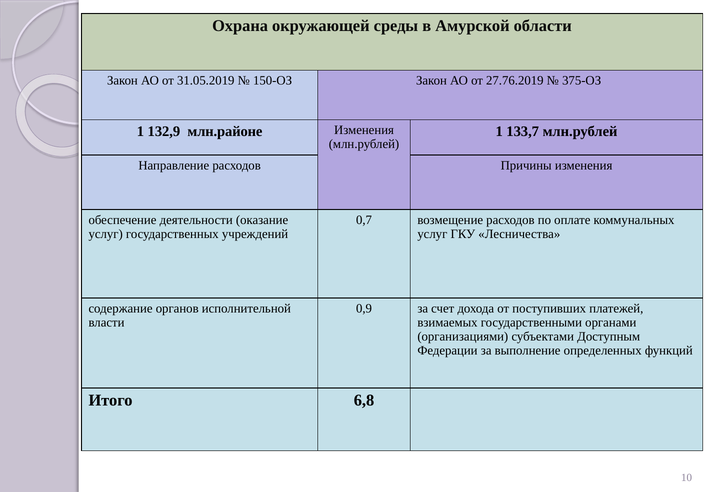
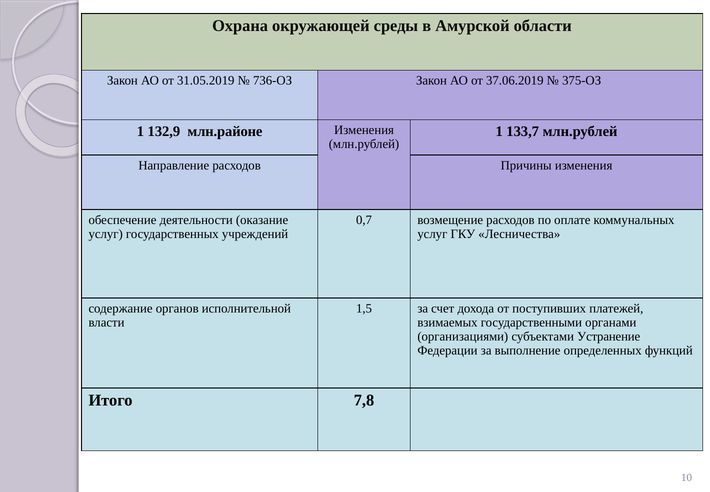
150-ОЗ: 150-ОЗ -> 736-ОЗ (273, 81)
27.76.2019: 27.76.2019 -> 37.06.2019 (515, 81)
0,9: 0,9 -> 1,5 (364, 308)
Доступным: Доступным -> Устранение (609, 336)
6,8: 6,8 -> 7,8 (364, 400)
